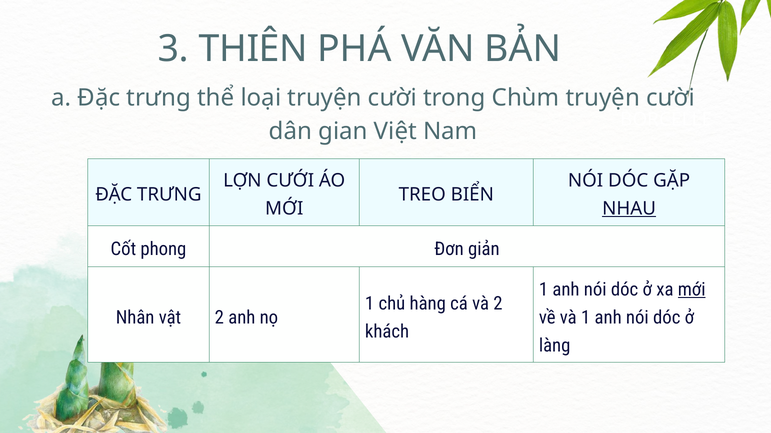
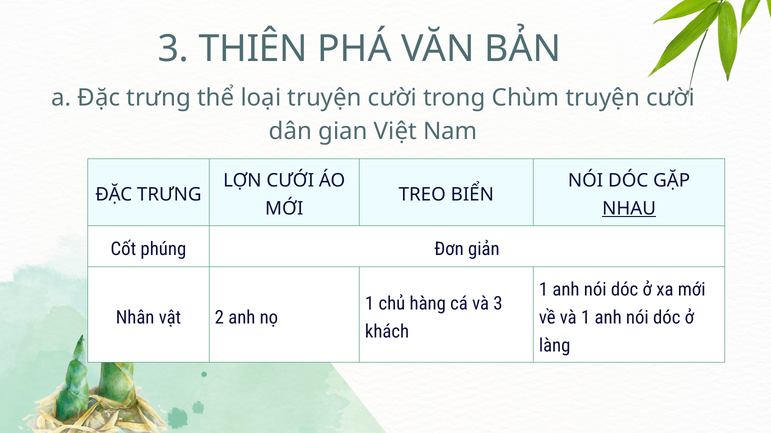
phong: phong -> phúng (163, 250)
mới underline: present -> none (692, 290)
và 2: 2 -> 3 (498, 304)
